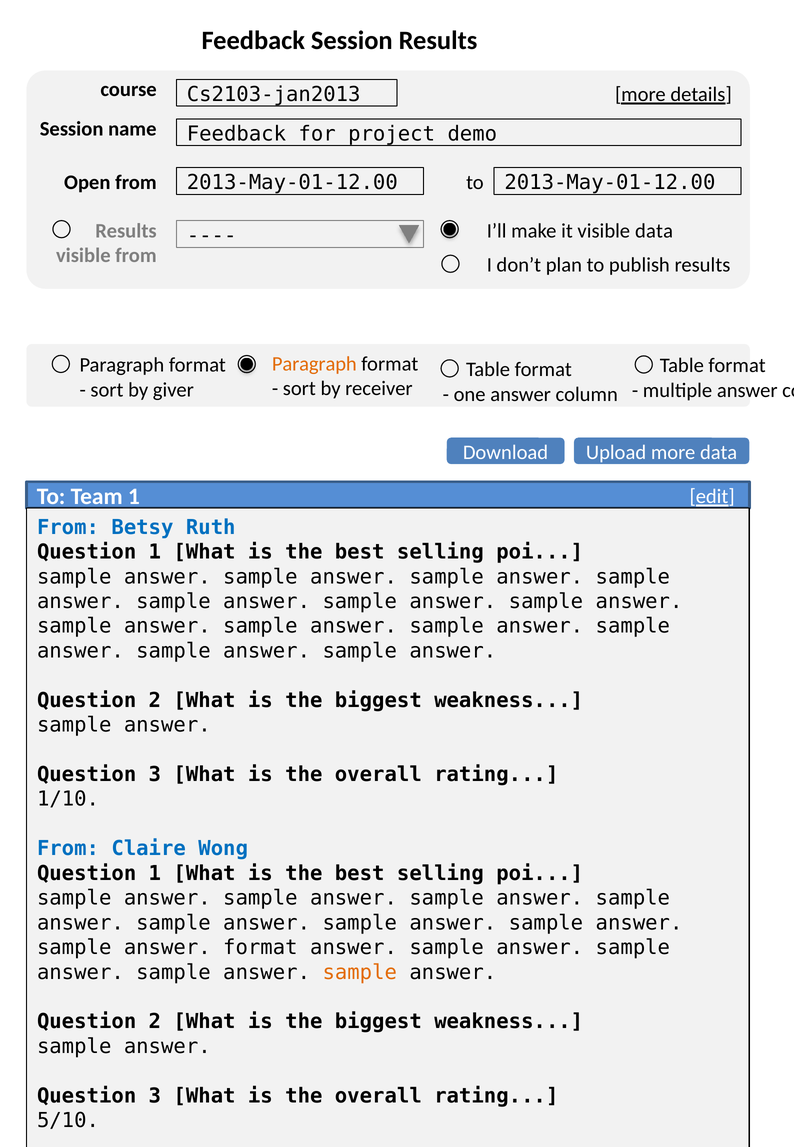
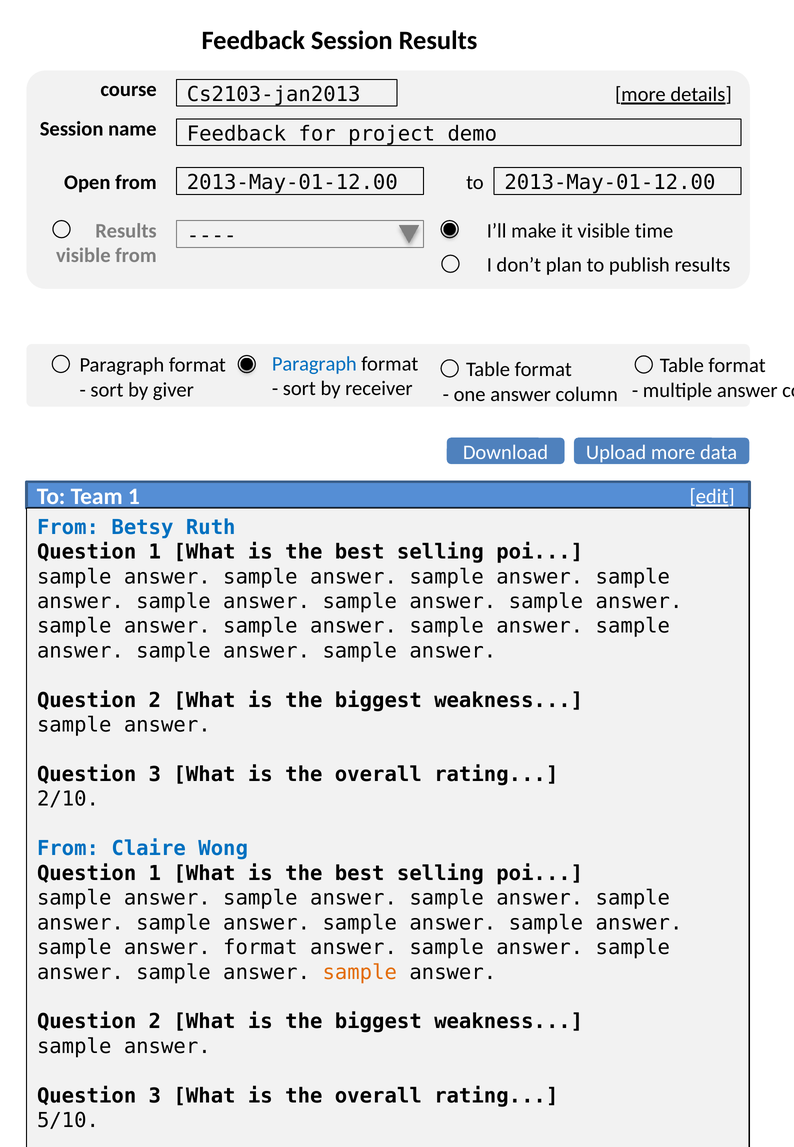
visible data: data -> time (654, 231)
Paragraph colour: orange -> blue (314, 364)
1/10: 1/10 -> 2/10 (68, 799)
